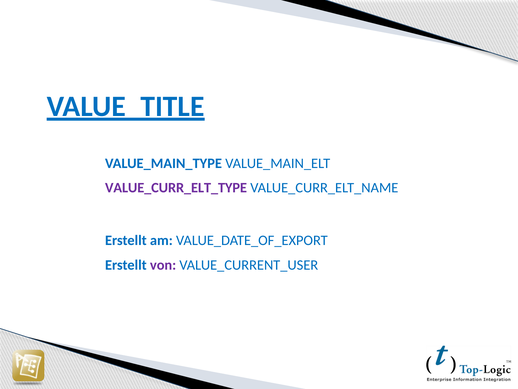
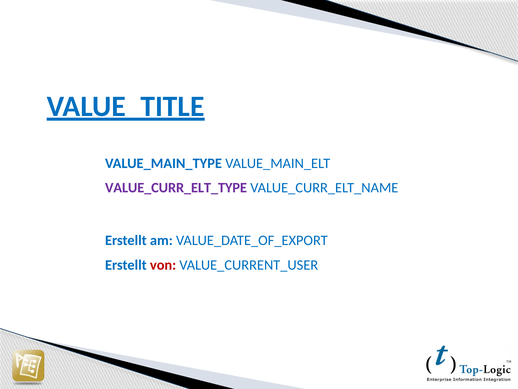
von colour: purple -> red (163, 265)
